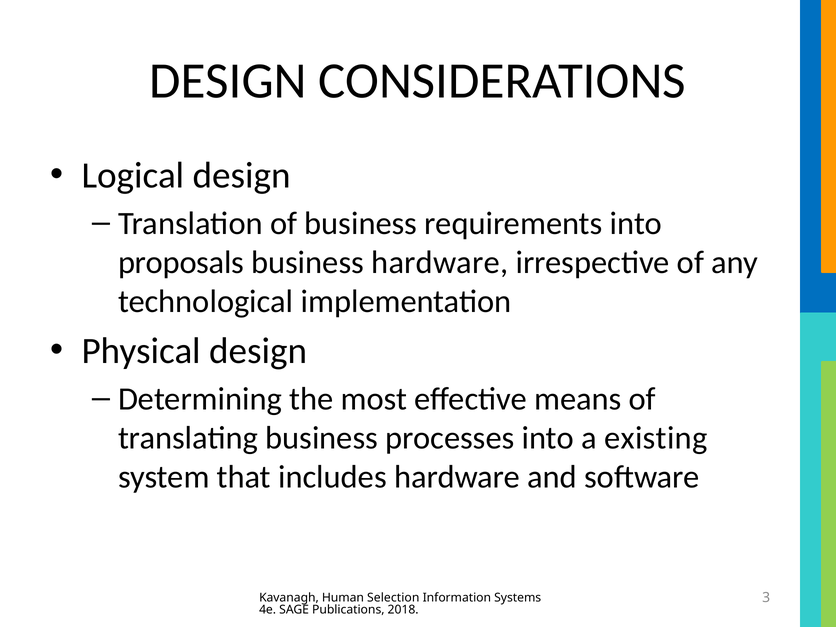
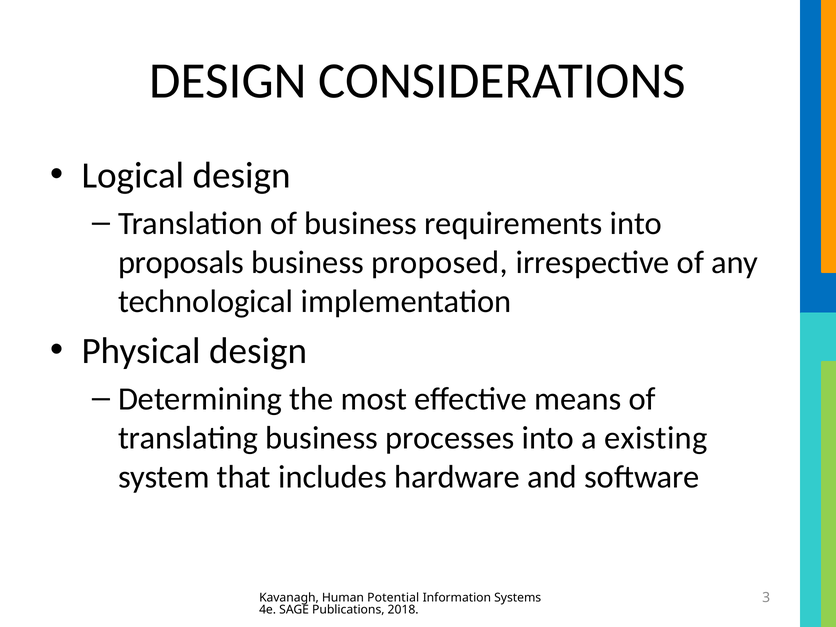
business hardware: hardware -> proposed (440, 262)
Selection: Selection -> Potential (393, 598)
